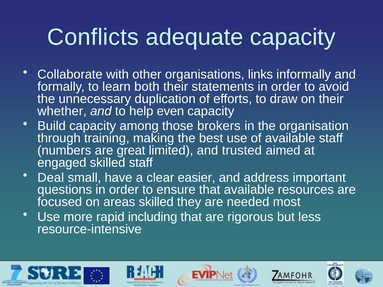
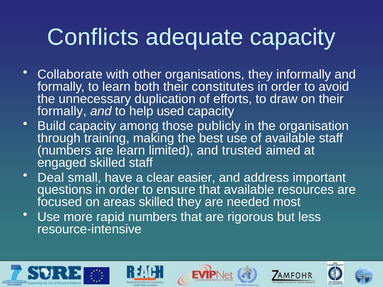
organisations links: links -> they (260, 75)
statements: statements -> constitutes (223, 87)
whether: whether -> formally (62, 111)
even: even -> used (170, 111)
brokers: brokers -> publicly (219, 126)
are great: great -> learn (131, 151)
rapid including: including -> numbers (153, 217)
